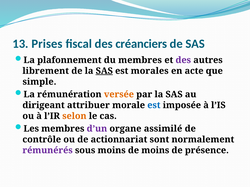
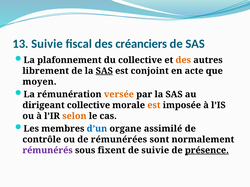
13 Prises: Prises -> Suivie (47, 44)
du membres: membres -> collective (140, 60)
des colour: purple -> orange (183, 60)
morales: morales -> conjoint (150, 71)
simple: simple -> moyen (39, 82)
dirigeant attribuer: attribuer -> collective (88, 105)
est colour: blue -> orange (154, 105)
d’un colour: purple -> blue (97, 129)
actionnariat: actionnariat -> rémunérées (119, 140)
sous moins: moins -> fixent (112, 151)
de moins: moins -> suivie (155, 151)
présence underline: none -> present (207, 151)
